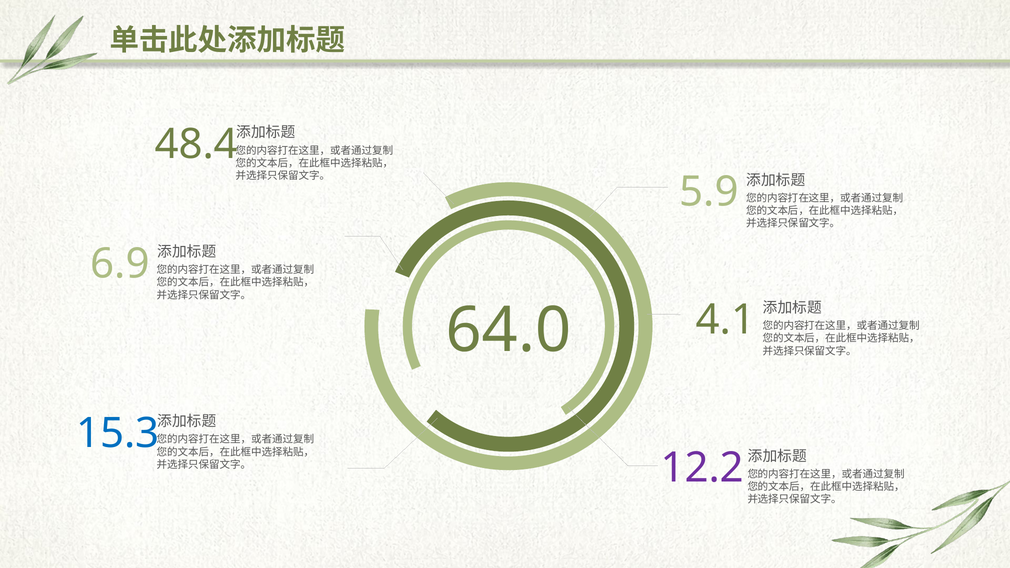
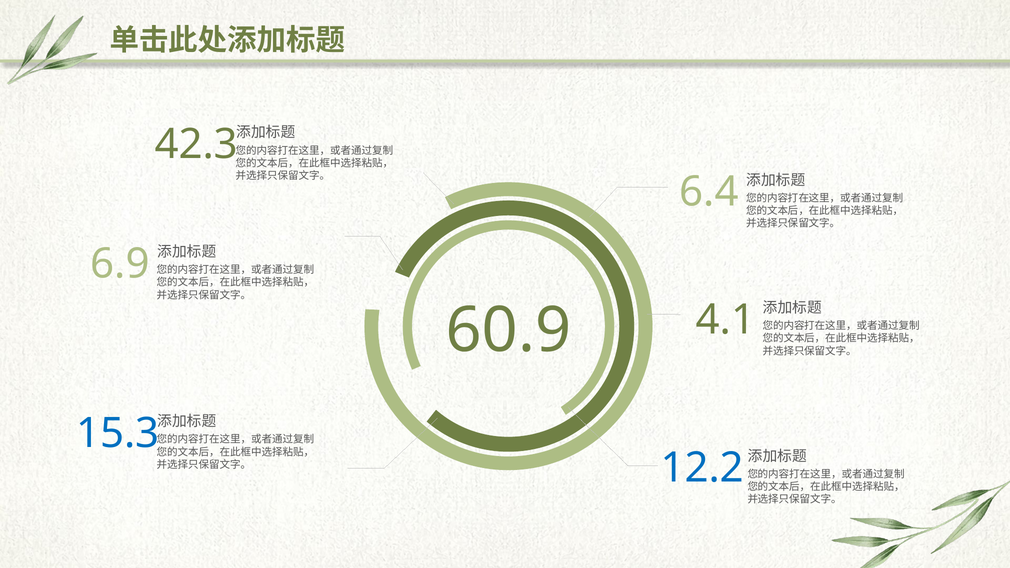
48.4: 48.4 -> 42.3 (196, 145)
5.9: 5.9 -> 6.4 (709, 192)
64.0: 64.0 -> 60.9 (509, 331)
12.2 colour: purple -> blue (702, 468)
